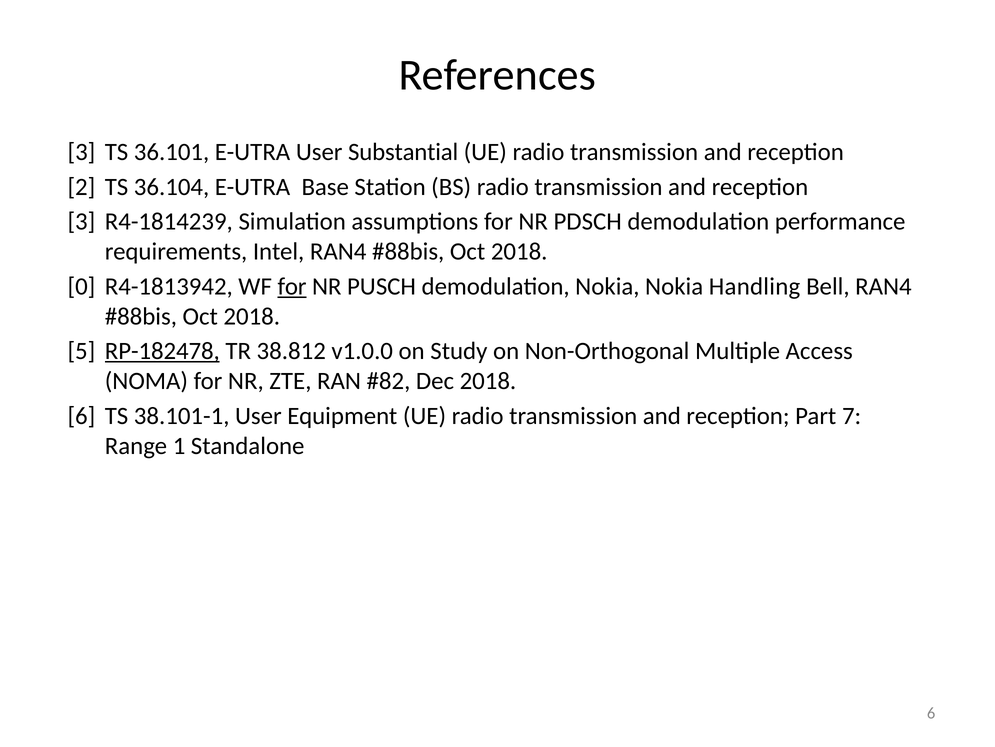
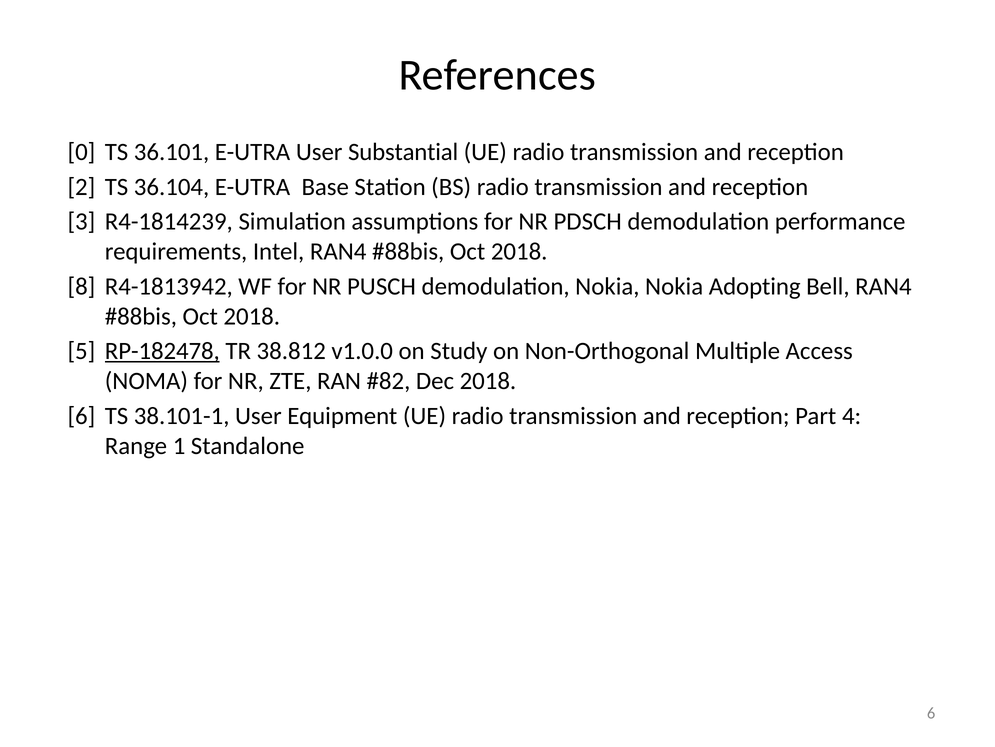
3: 3 -> 0 (81, 152)
0: 0 -> 8 (81, 286)
for underline: present -> none (292, 286)
Handling: Handling -> Adopting (755, 286)
7: 7 -> 4 (852, 416)
